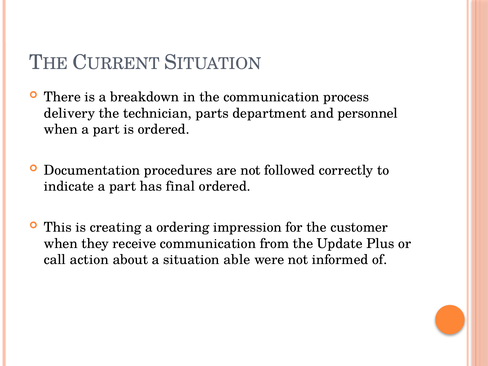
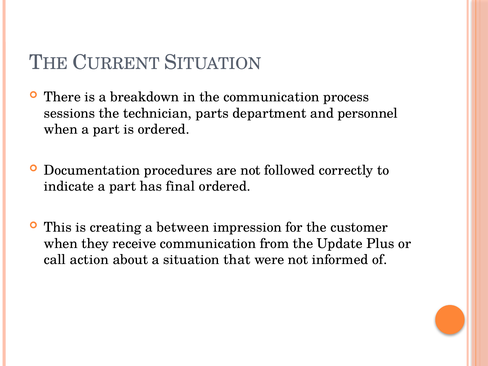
delivery: delivery -> sessions (69, 113)
ordering: ordering -> between (183, 227)
able: able -> that (237, 260)
